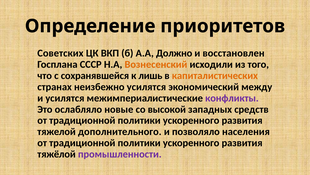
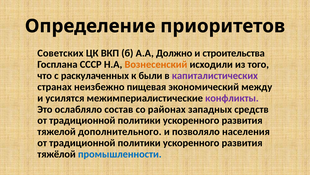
восстановлен: восстановлен -> строительства (234, 53)
сохранявшейся: сохранявшейся -> раскулаченных (95, 75)
лишь: лишь -> были (150, 75)
капиталистических colour: orange -> purple (215, 75)
неизбежно усилятся: усилятся -> пищевая (146, 87)
новые: новые -> состав (119, 109)
высокой: высокой -> районах (167, 109)
промышленности colour: purple -> blue (120, 154)
